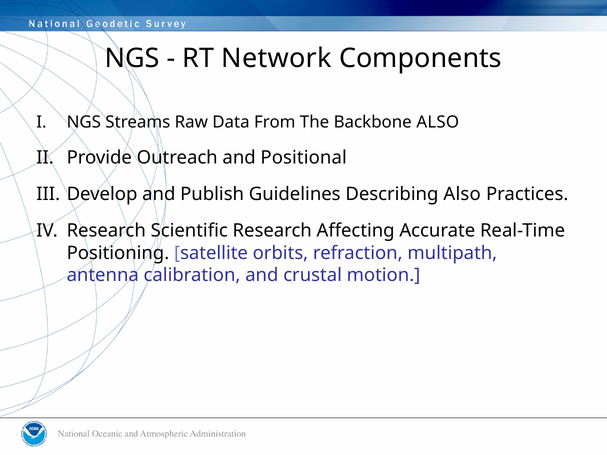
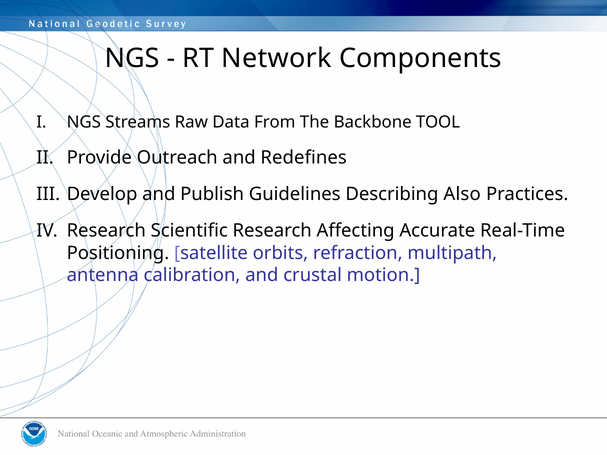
Backbone ALSO: ALSO -> TOOL (438, 122)
Positional: Positional -> Redefines (304, 158)
